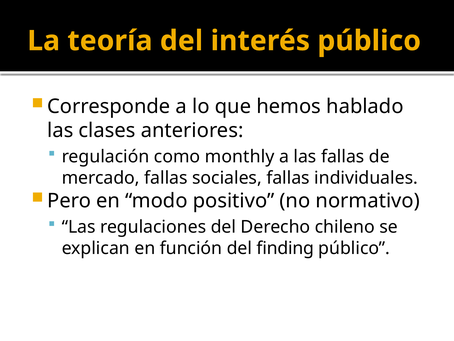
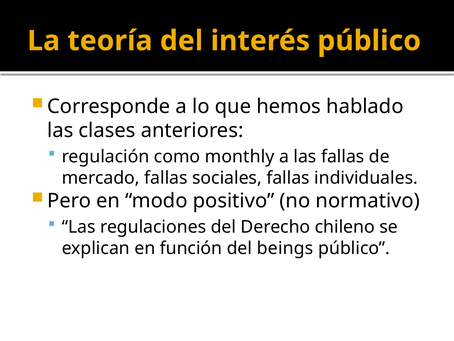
finding: finding -> beings (285, 248)
